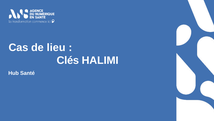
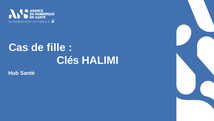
lieu: lieu -> fille (56, 47)
